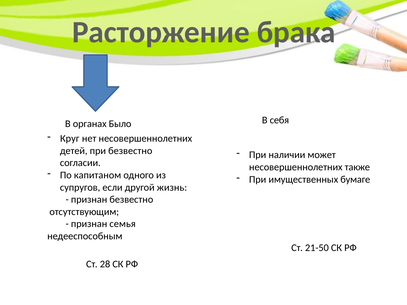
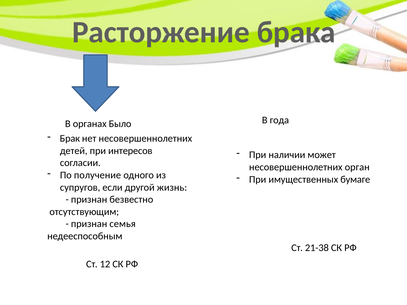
себя: себя -> года (279, 120)
Круг: Круг -> Брак (70, 139)
при безвестно: безвестно -> интересов (130, 151)
также: также -> орган (357, 167)
капитаном: капитаном -> получение (98, 175)
21-50: 21-50 -> 21-38 (317, 248)
28: 28 -> 12 (105, 264)
